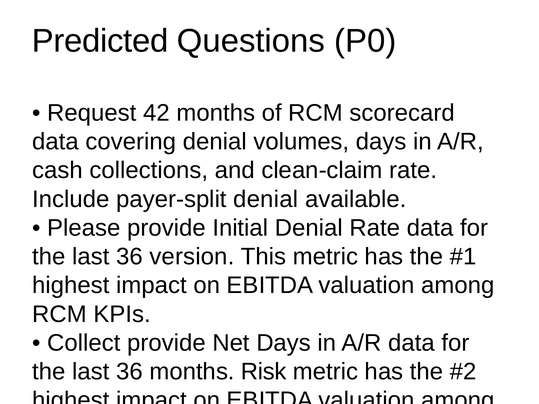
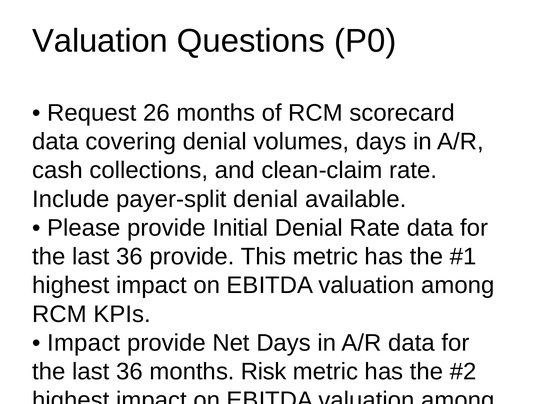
Predicted: Predicted -> Valuation (100, 41)
42: 42 -> 26 (156, 113)
36 version: version -> provide (192, 257)
Collect: Collect -> Impact (84, 343)
